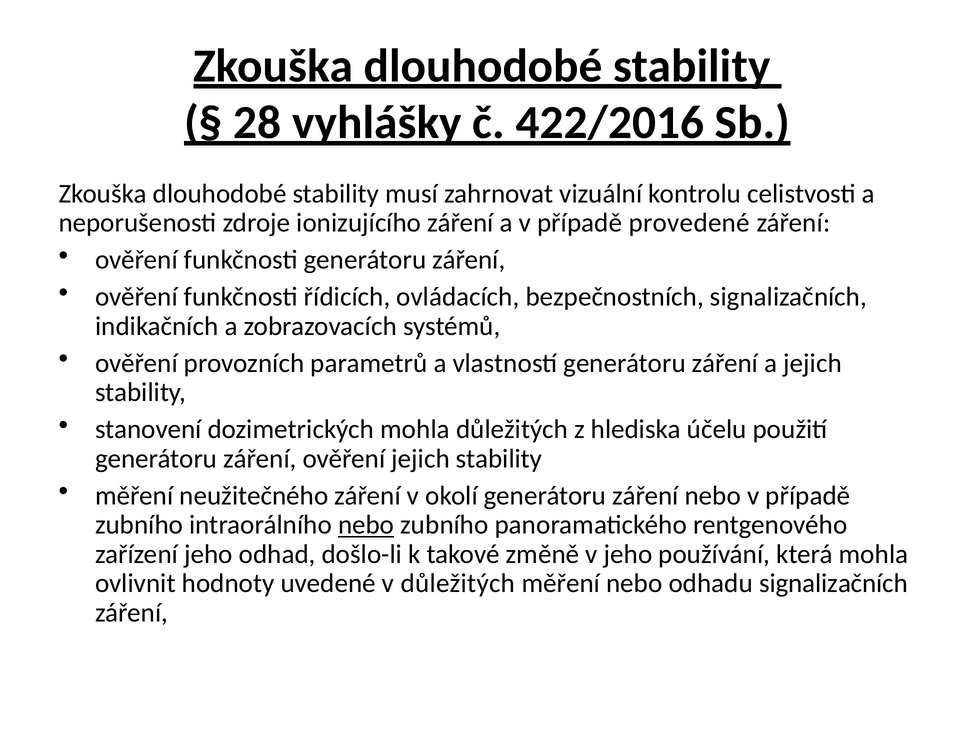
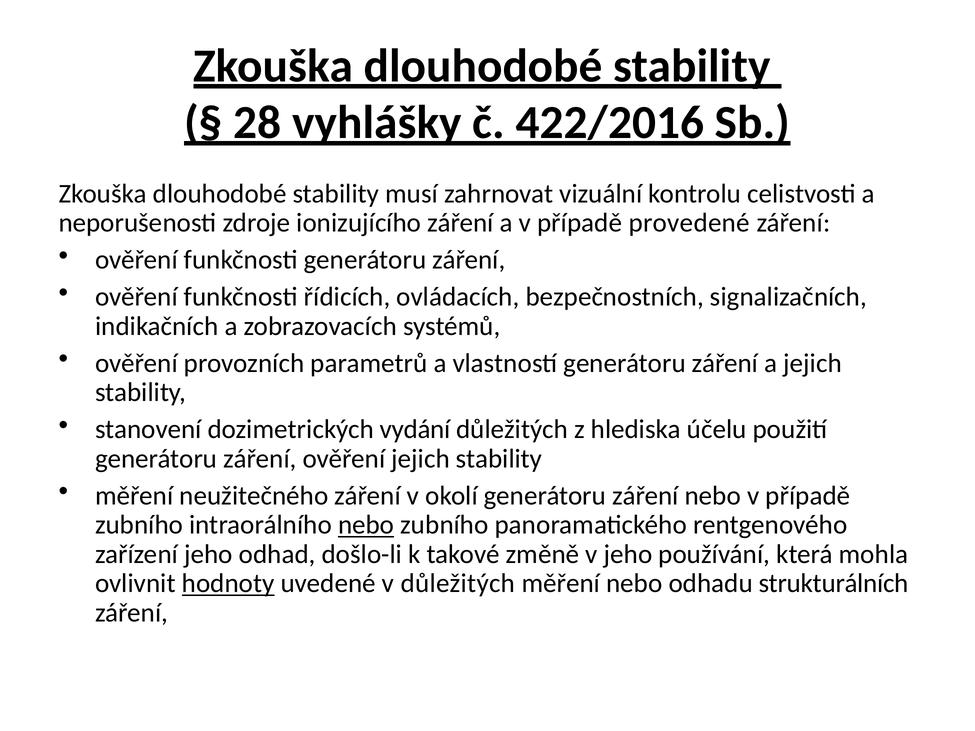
dozimetrických mohla: mohla -> vydání (415, 430)
hodnoty underline: none -> present (228, 584)
odhadu signalizačních: signalizačních -> strukturálních (834, 584)
